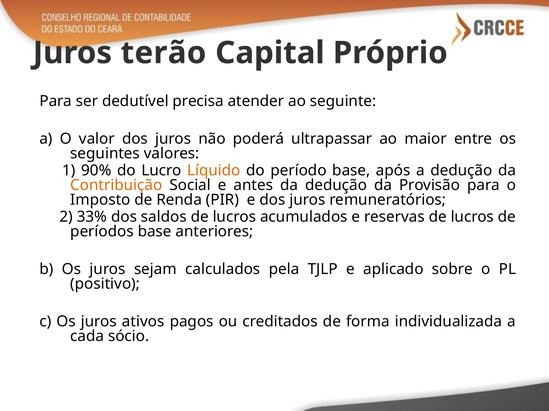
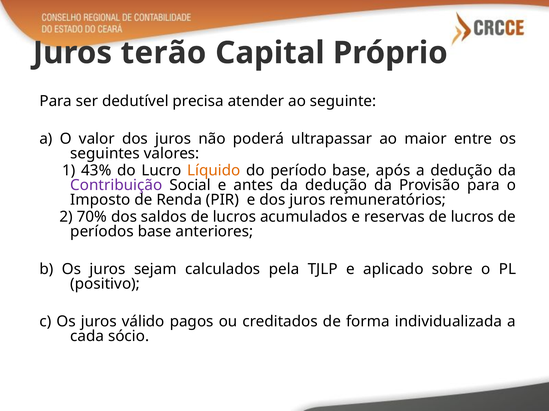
90%: 90% -> 43% (96, 171)
Contribuição colour: orange -> purple (116, 185)
33%: 33% -> 70% (92, 217)
ativos: ativos -> válido (143, 322)
